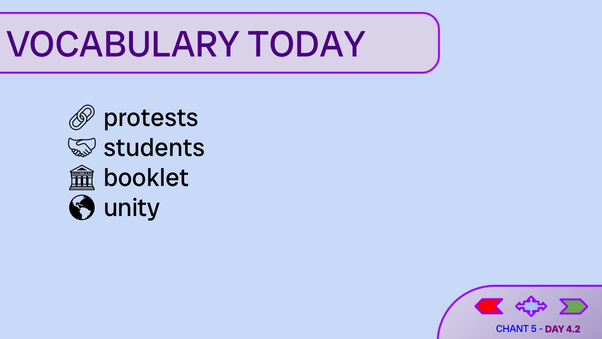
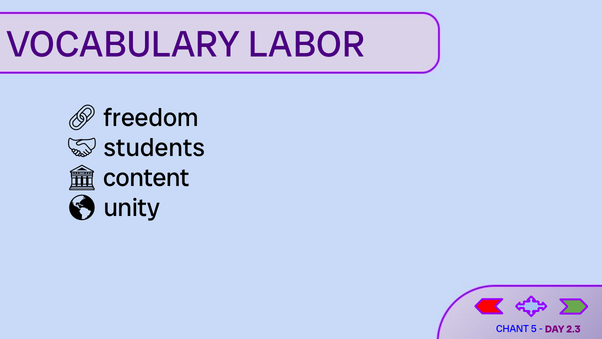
TODAY: TODAY -> LABOR (307, 44)
protests: protests -> freedom (151, 118)
booklet: booklet -> content (146, 178)
4.2: 4.2 -> 2.3 (573, 329)
